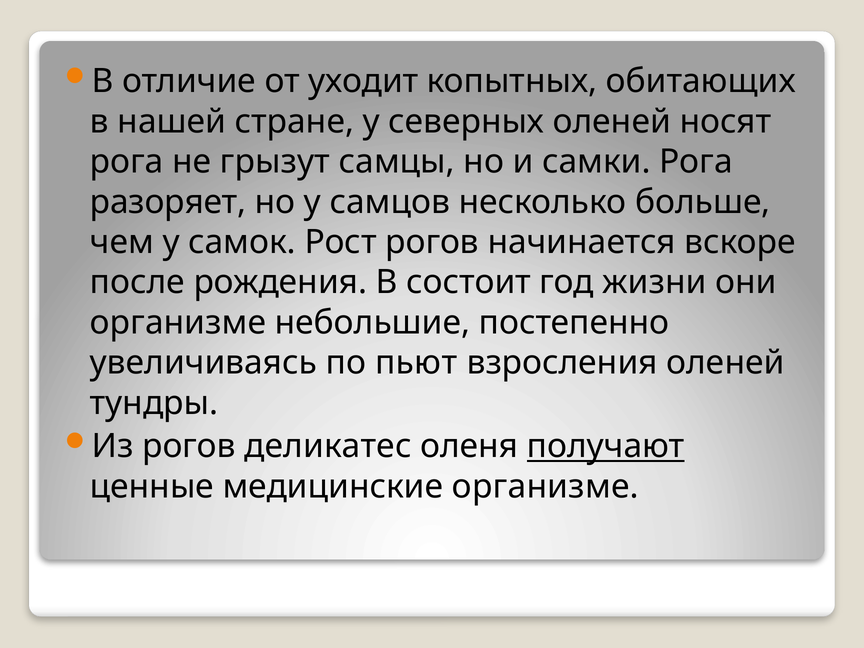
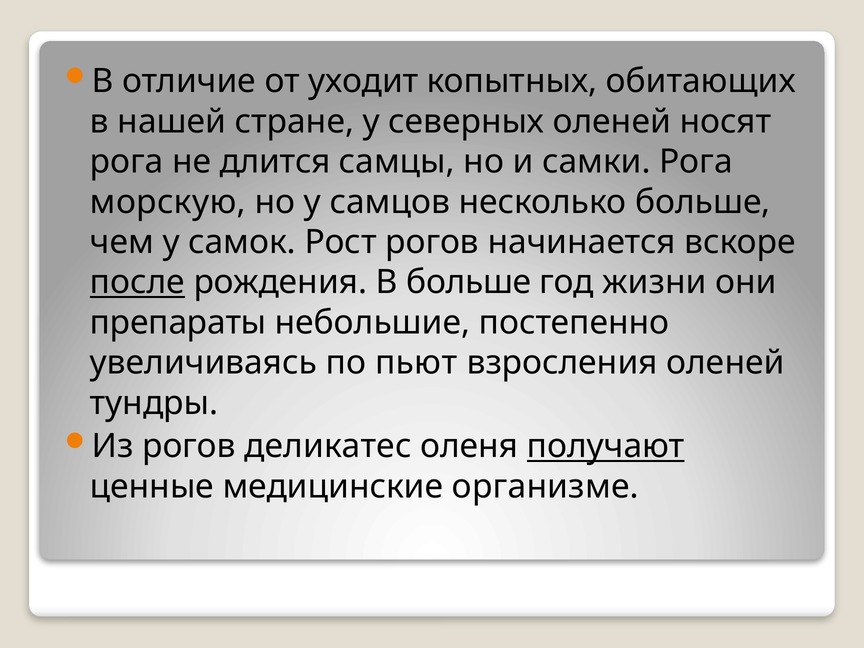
грызут: грызут -> длится (275, 162)
разоряет: разоряет -> морскую (168, 202)
после underline: none -> present (137, 282)
В состоит: состоит -> больше (469, 282)
организме: организме -> препараты (178, 323)
